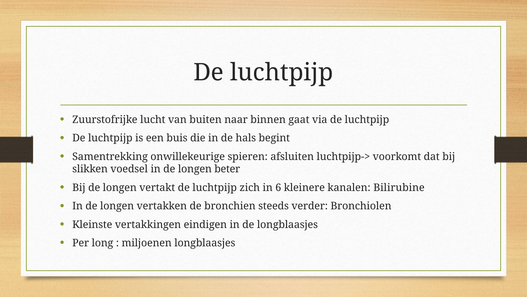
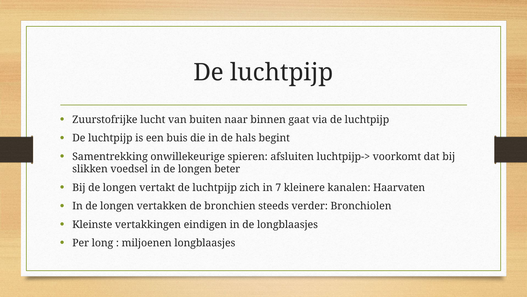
6: 6 -> 7 (278, 187)
Bilirubine: Bilirubine -> Haarvaten (399, 187)
